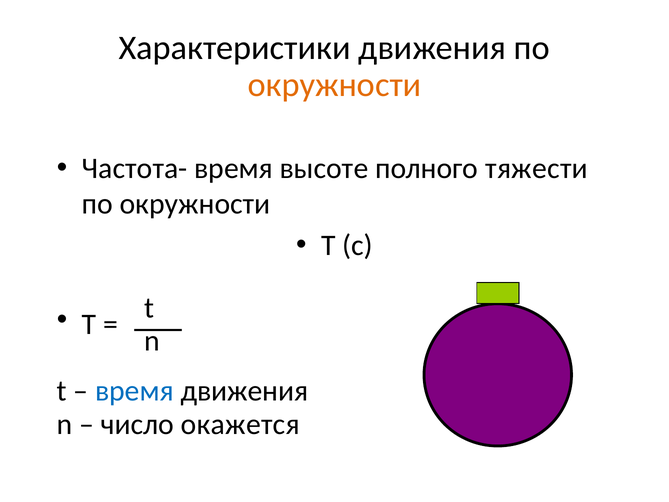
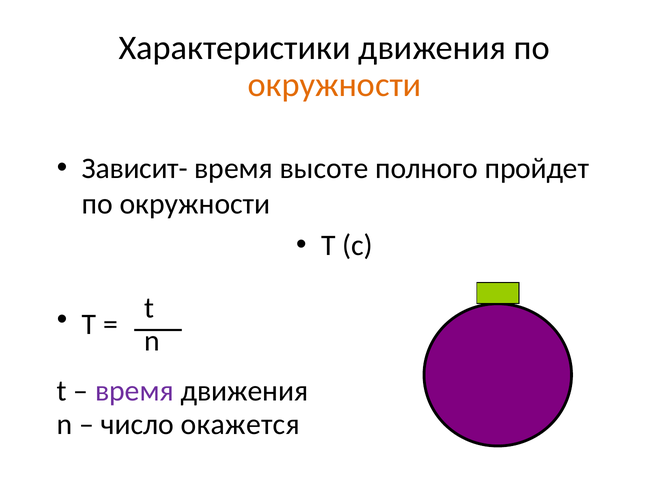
Частота-: Частота- -> Зависит- (135, 168)
тяжести: тяжести -> пройдет (537, 168)
время colour: blue -> purple (134, 391)
